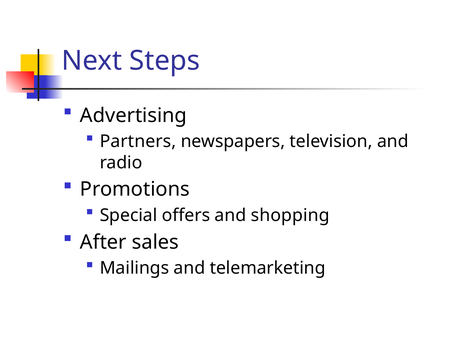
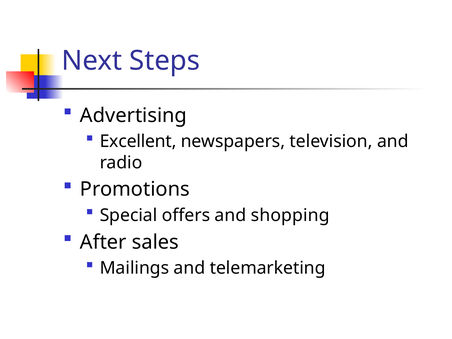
Partners: Partners -> Excellent (138, 141)
